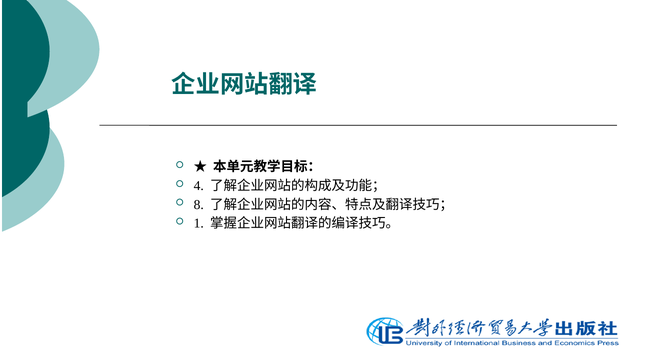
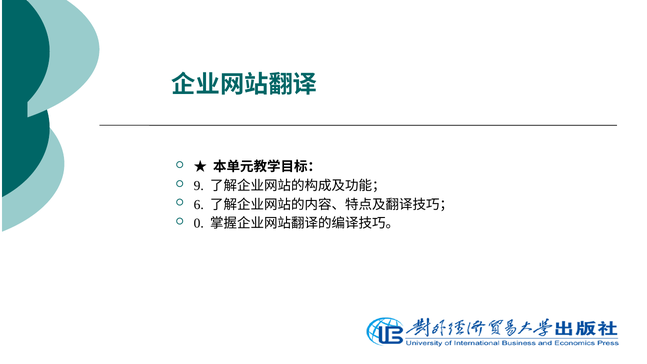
4: 4 -> 9 (199, 186)
8: 8 -> 6 (199, 205)
1: 1 -> 0 (199, 223)
